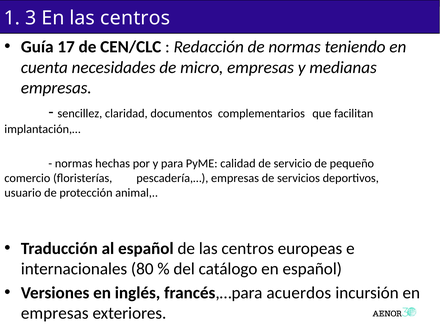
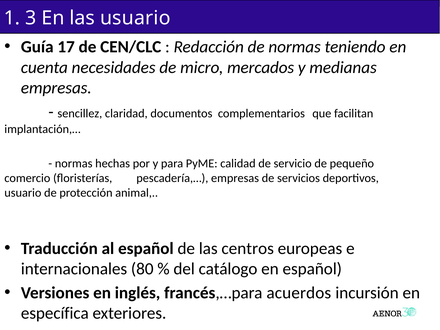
En las centros: centros -> usuario (135, 18)
micro empresas: empresas -> mercados (261, 67)
empresas: empresas -> específica (55, 313)
